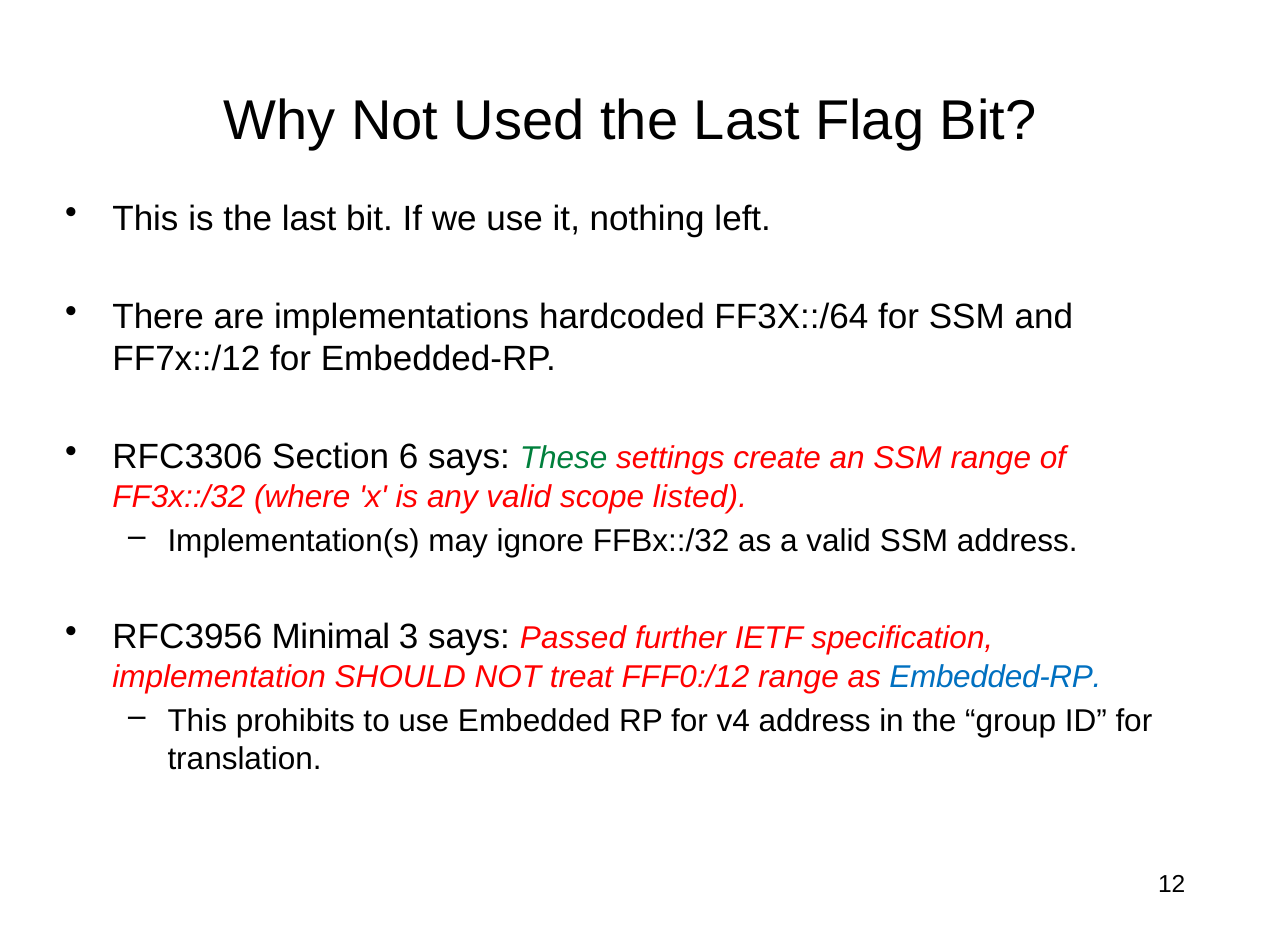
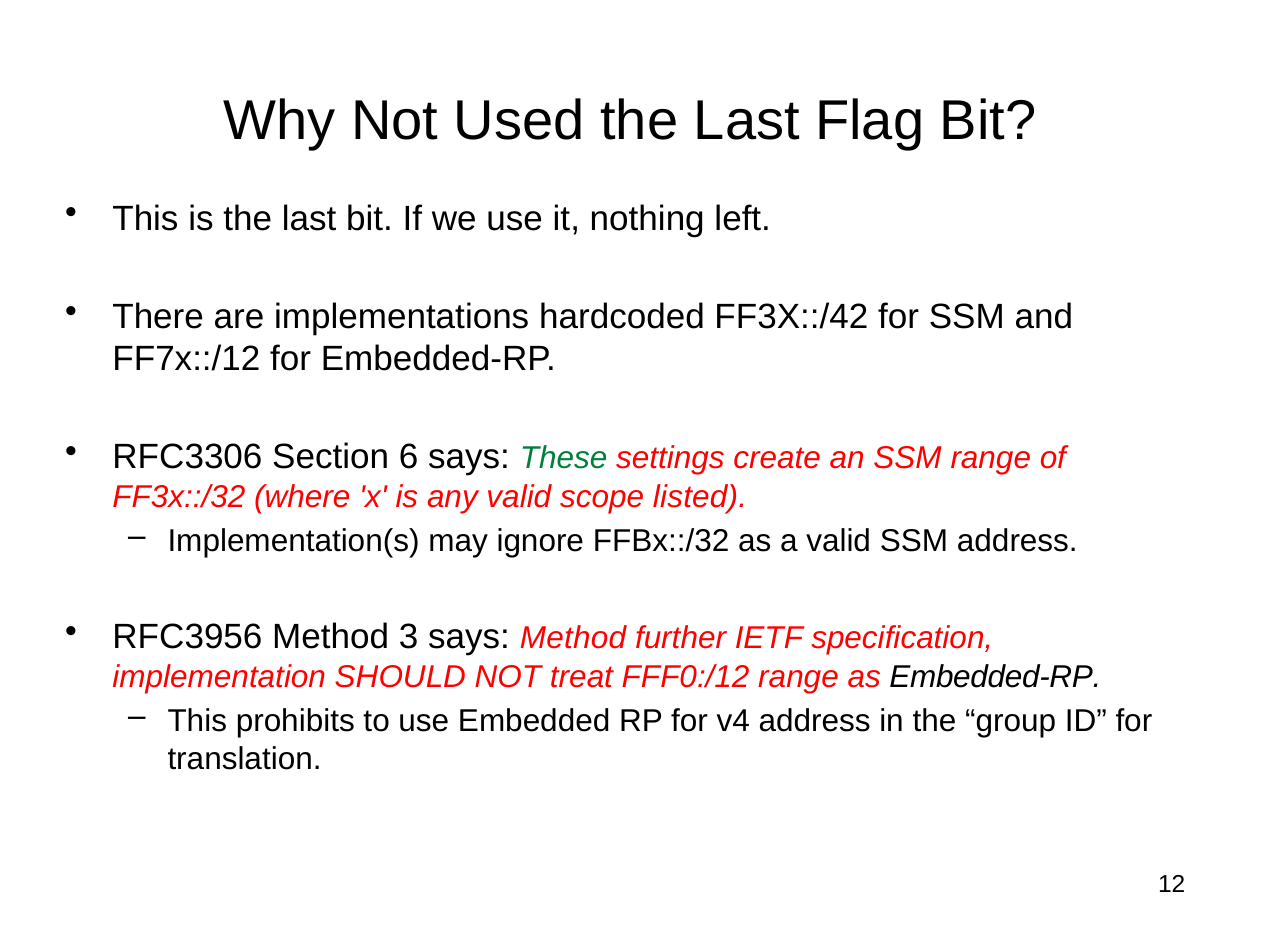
FF3X::/64: FF3X::/64 -> FF3X::/42 (791, 317)
RFC3956 Minimal: Minimal -> Method (331, 637)
says Passed: Passed -> Method (573, 638)
Embedded-RP colour: blue -> black (995, 677)
